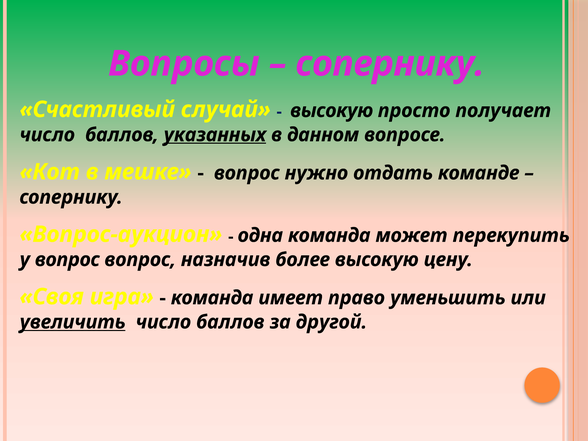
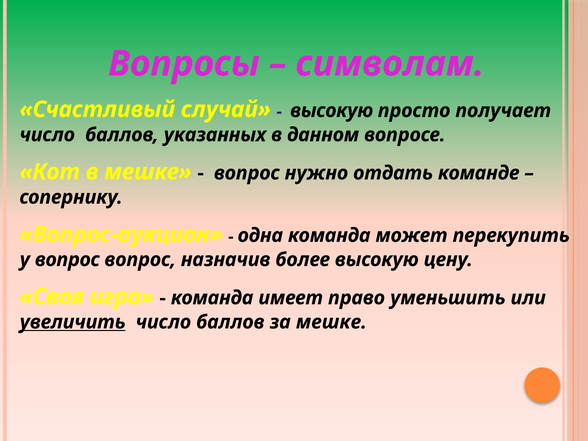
сопернику: сопернику -> символам (390, 64)
указанных underline: present -> none (215, 135)
за другой: другой -> мешке (331, 322)
